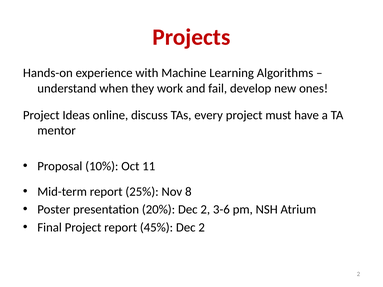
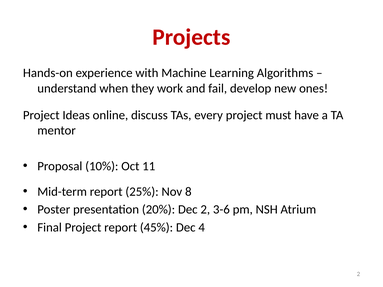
45% Dec 2: 2 -> 4 (202, 228)
